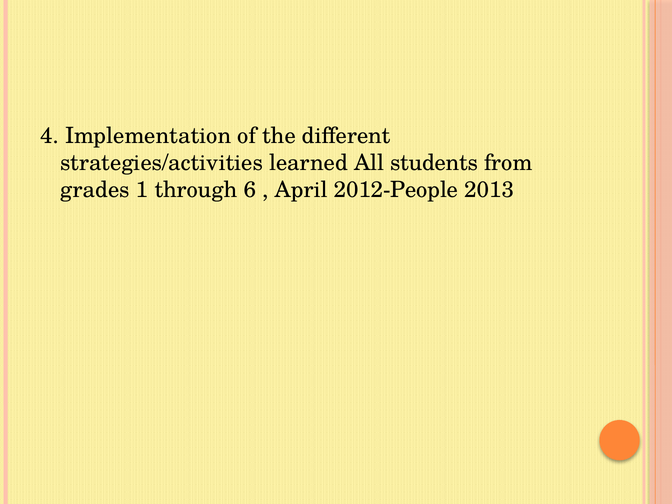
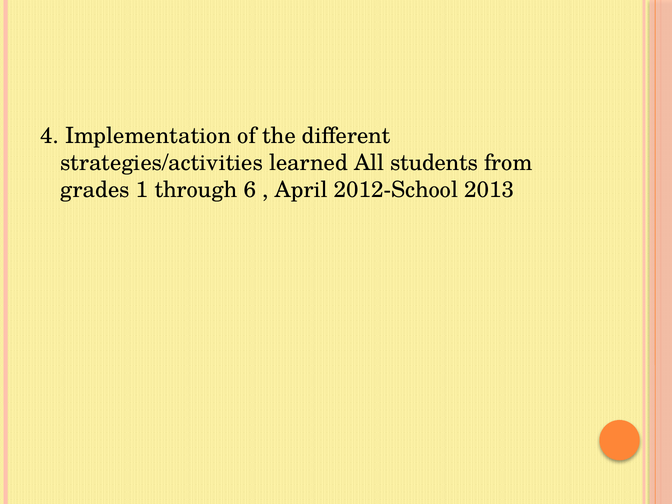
2012-People: 2012-People -> 2012-School (396, 190)
